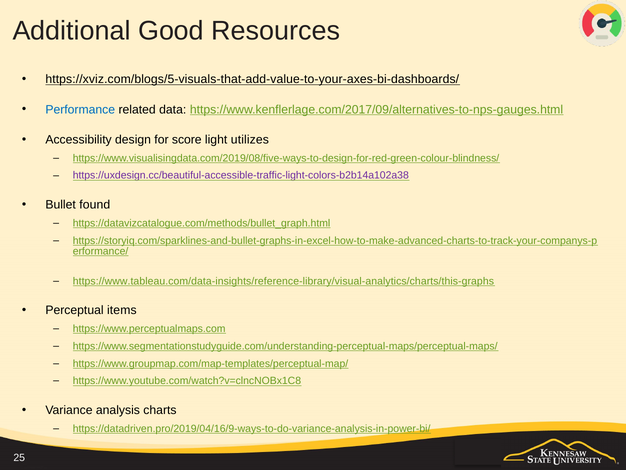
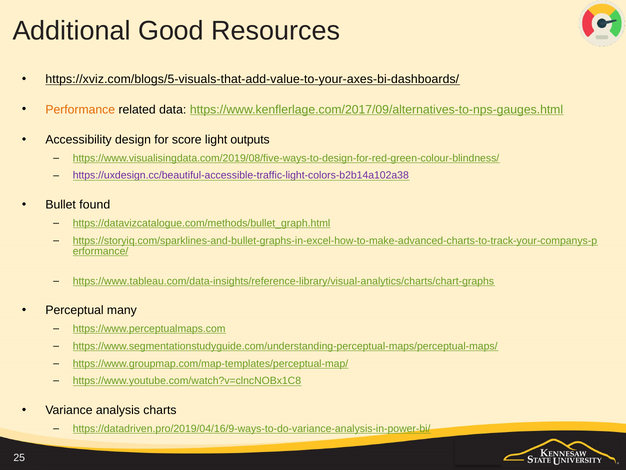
Performance colour: blue -> orange (80, 109)
utilizes: utilizes -> outputs (250, 140)
https://www.tableau.com/data-insights/reference-library/visual-analytics/charts/this-graphs: https://www.tableau.com/data-insights/reference-library/visual-analytics/charts/this-graphs -> https://www.tableau.com/data-insights/reference-library/visual-analytics/charts/chart-graphs (283, 281)
items: items -> many (122, 310)
